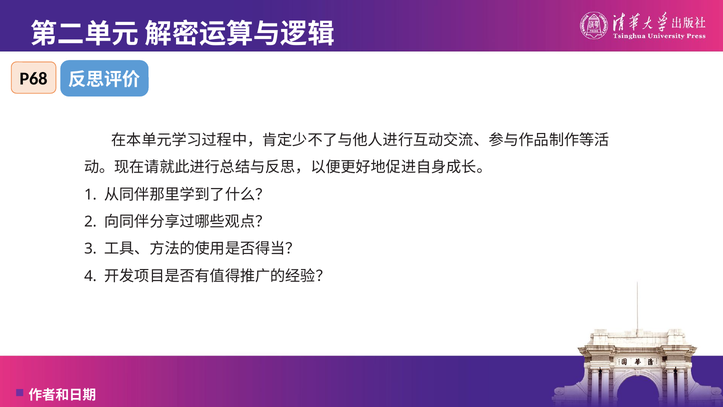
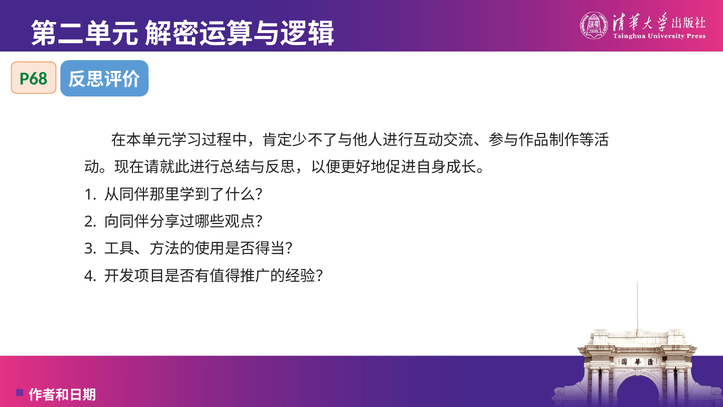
P68 colour: black -> green (34, 79)
